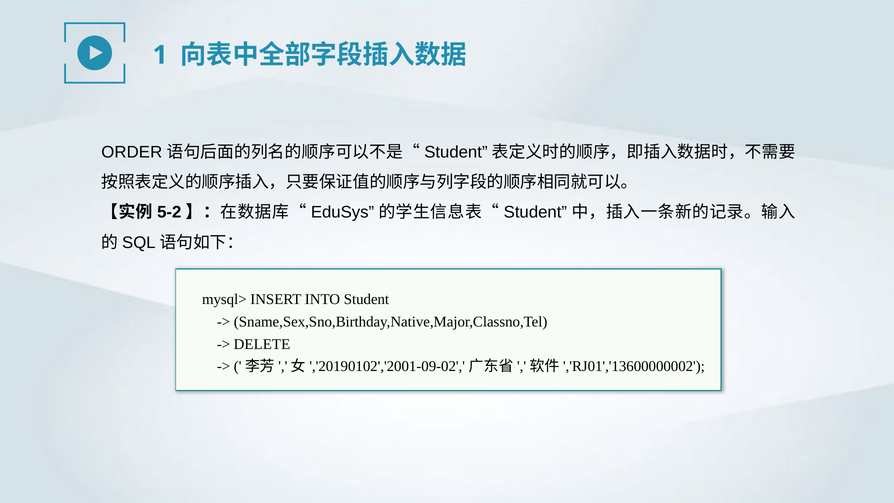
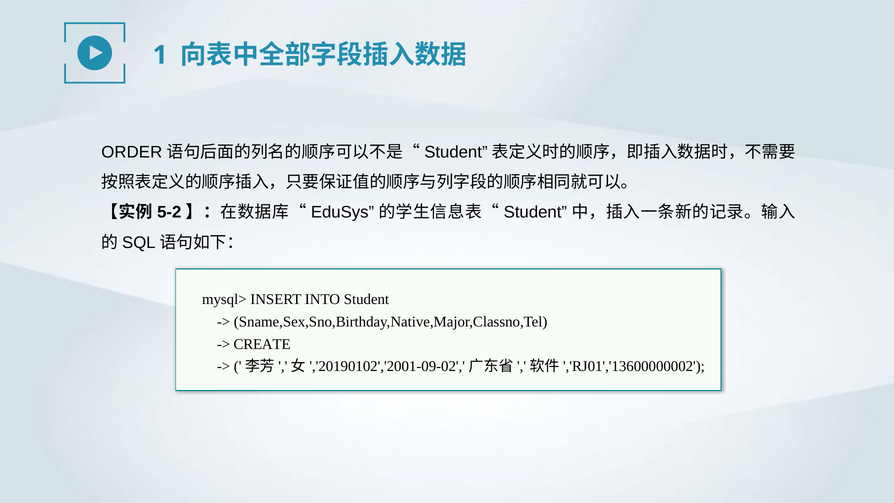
DELETE: DELETE -> CREATE (262, 344)
